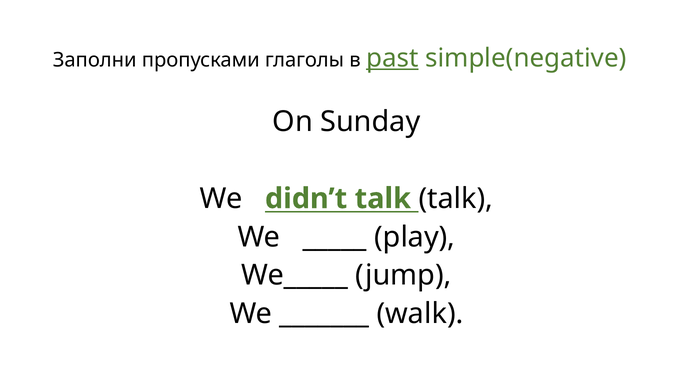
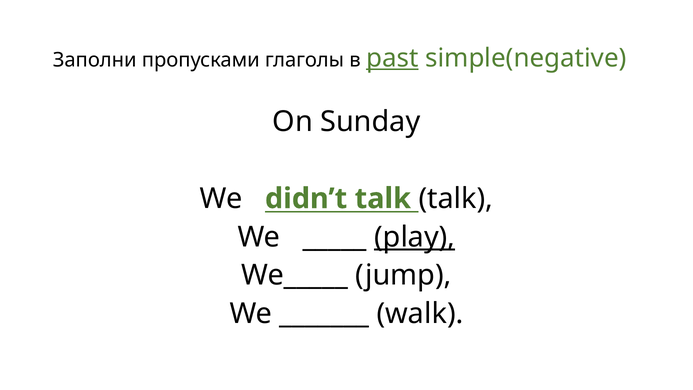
play underline: none -> present (415, 237)
